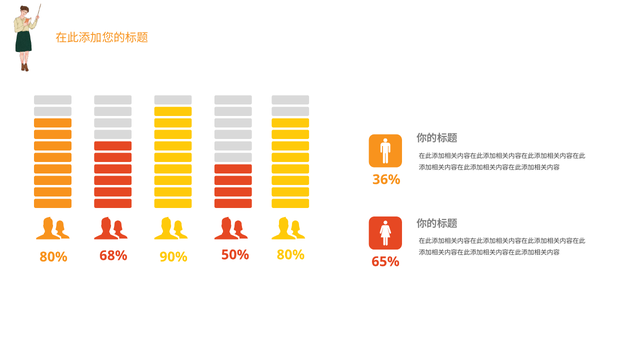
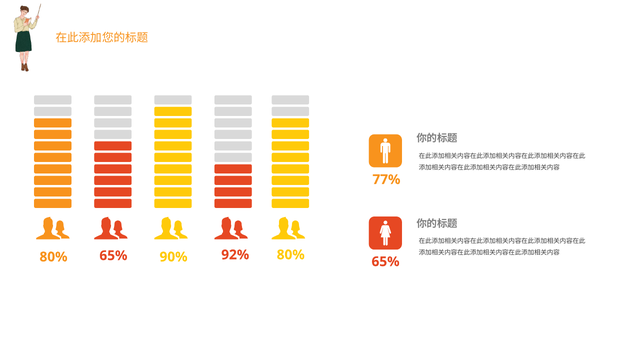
36%: 36% -> 77% (386, 180)
80% 68%: 68% -> 65% (113, 256)
50%: 50% -> 92% (235, 255)
